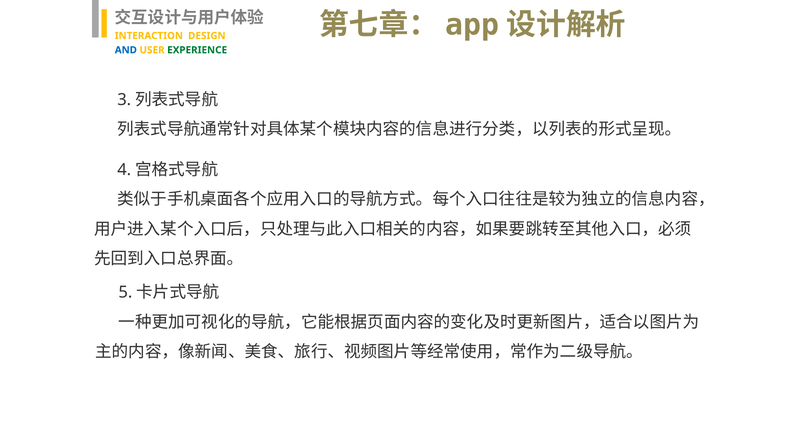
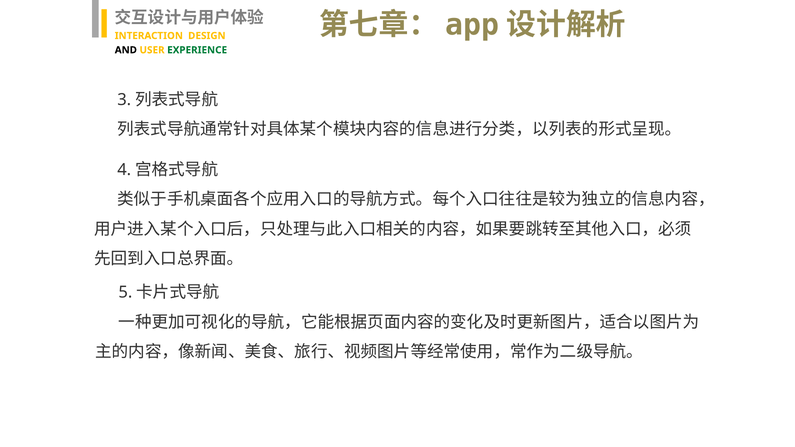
AND colour: blue -> black (126, 50)
